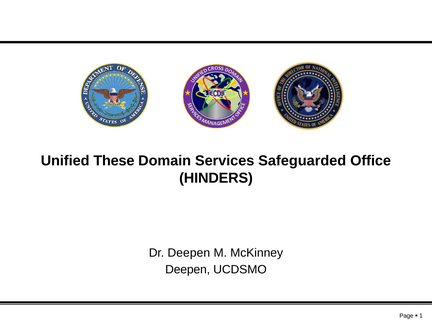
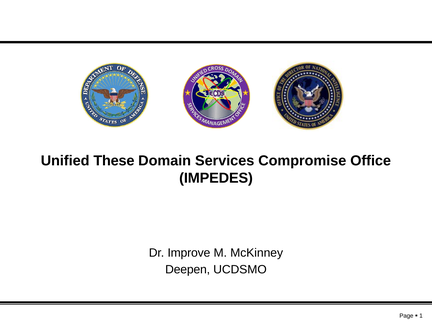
Safeguarded: Safeguarded -> Compromise (302, 161)
HINDERS: HINDERS -> IMPEDES (216, 178)
Dr Deepen: Deepen -> Improve (189, 253)
